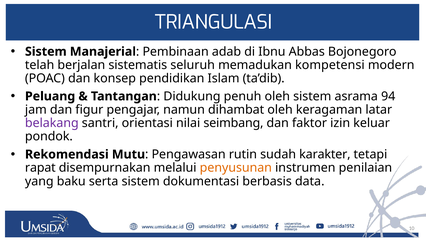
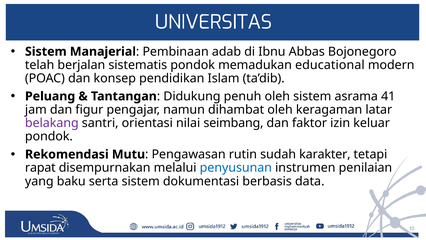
TRIANGULASI: TRIANGULASI -> UNIVERSITAS (213, 22)
sistematis seluruh: seluruh -> pondok (193, 65)
kompetensi: kompetensi -> educational (330, 65)
94: 94 -> 41 (388, 96)
penyusunan colour: orange -> blue (236, 168)
